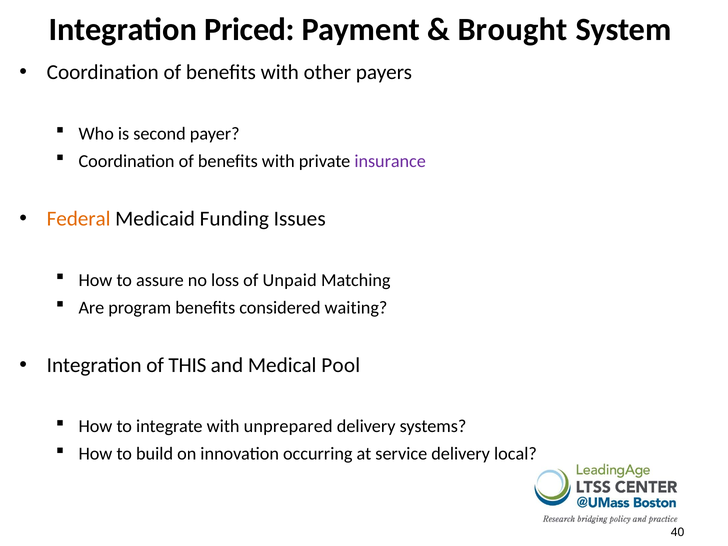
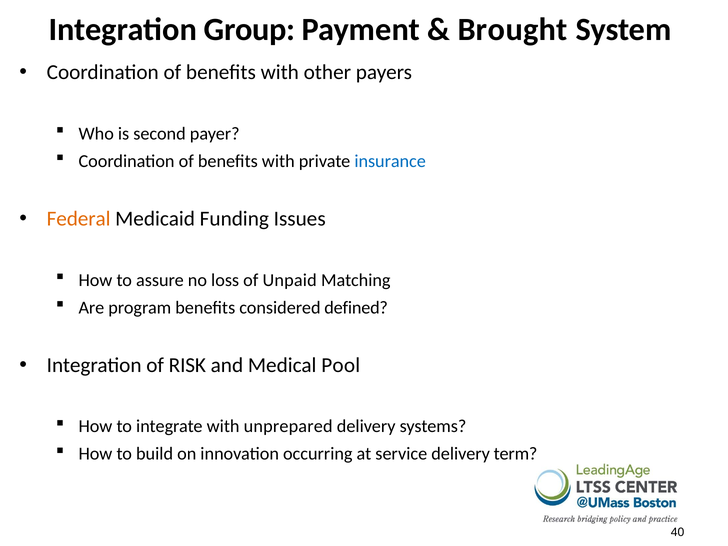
Priced: Priced -> Group (250, 30)
insurance colour: purple -> blue (390, 161)
waiting: waiting -> defined (356, 308)
THIS: THIS -> RISK (187, 365)
local: local -> term (516, 454)
